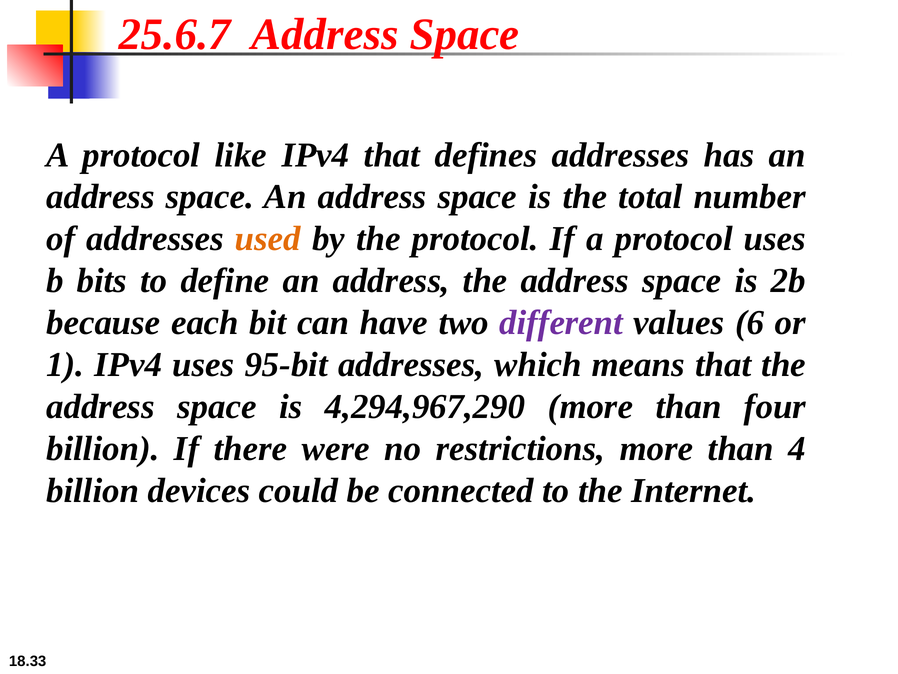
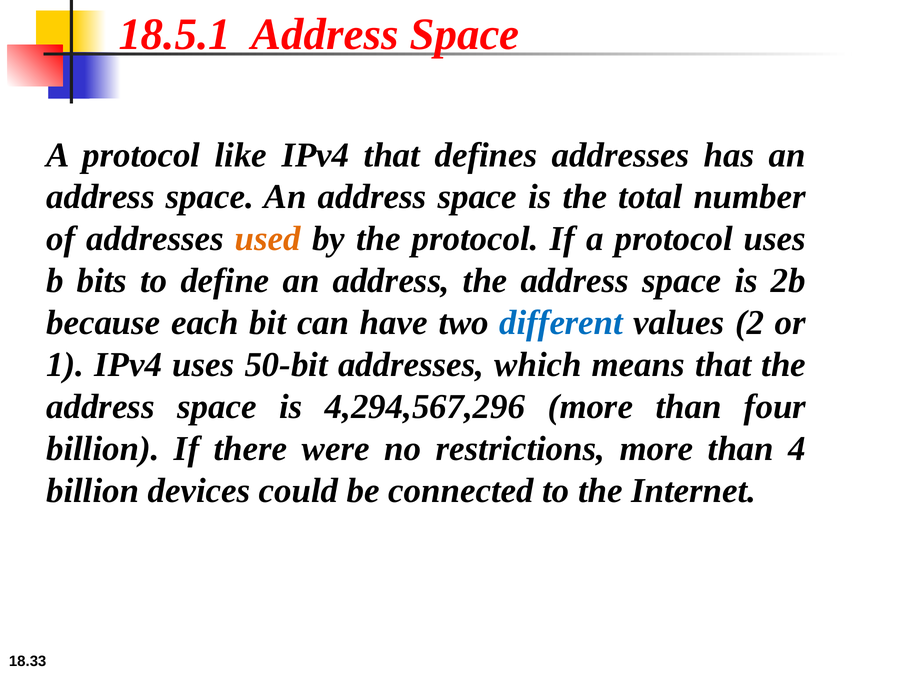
25.6.7: 25.6.7 -> 18.5.1 (175, 34)
different colour: purple -> blue (561, 323)
6: 6 -> 2 (750, 323)
95-bit: 95-bit -> 50-bit (286, 365)
4,294,967,290: 4,294,967,290 -> 4,294,567,296 (425, 406)
